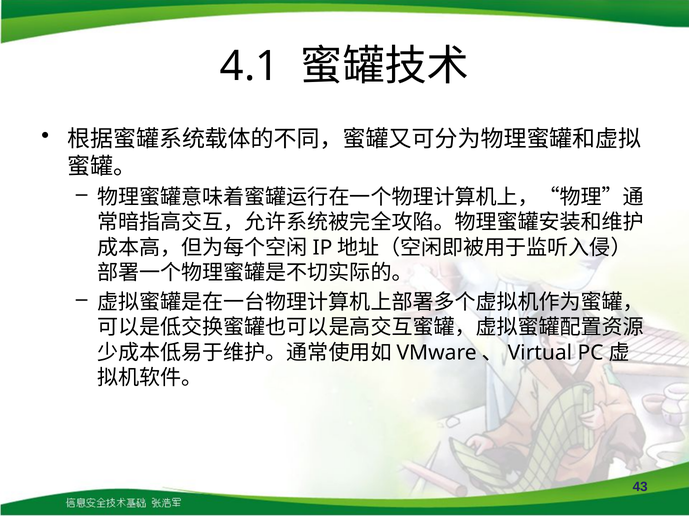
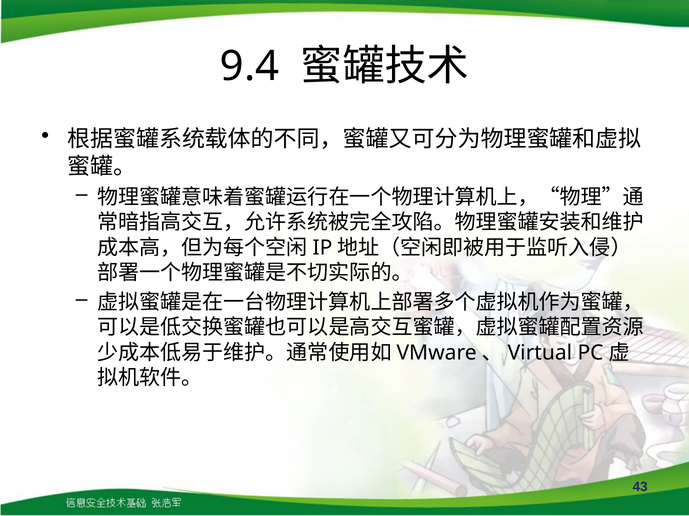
4.1: 4.1 -> 9.4 (250, 67)
